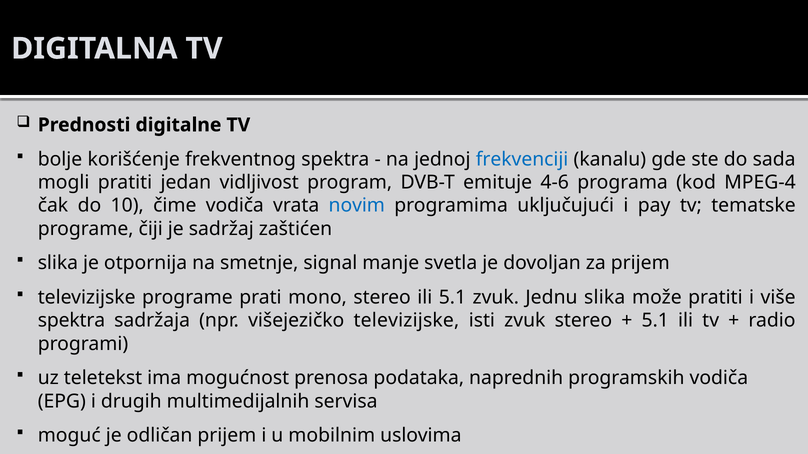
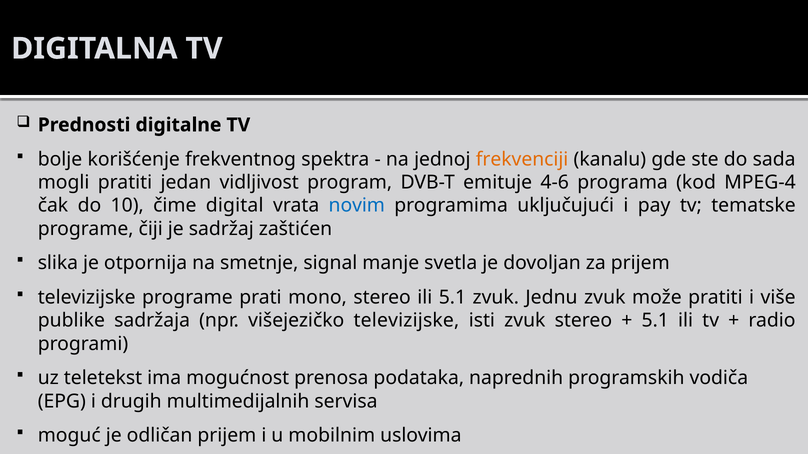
frekvenciji colour: blue -> orange (522, 159)
čime vodiča: vodiča -> digital (235, 206)
Jednu slika: slika -> zvuk (605, 298)
spektra: spektra -> publike (71, 321)
